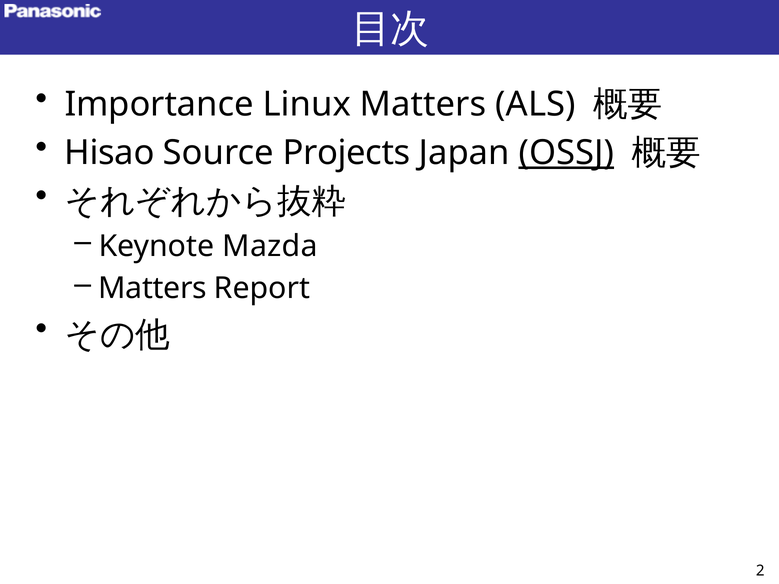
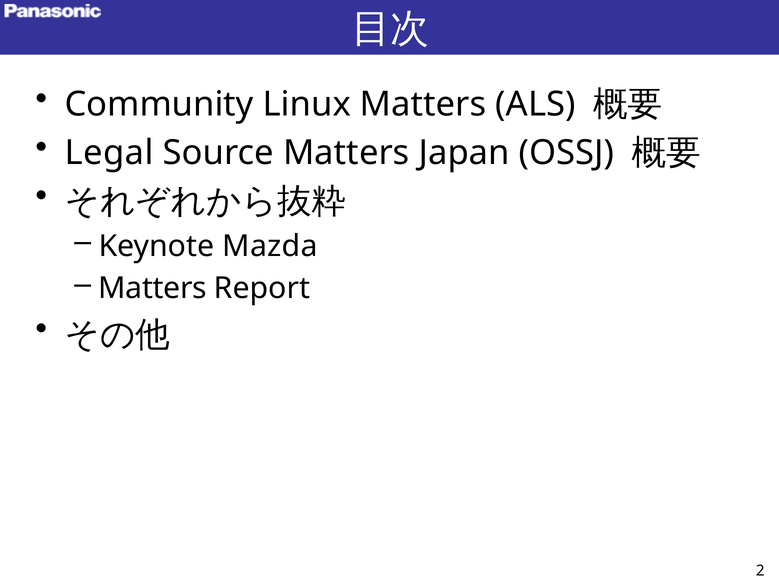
Importance: Importance -> Community (159, 104)
Hisao: Hisao -> Legal (109, 153)
Source Projects: Projects -> Matters (346, 153)
OSSJ underline: present -> none (566, 153)
